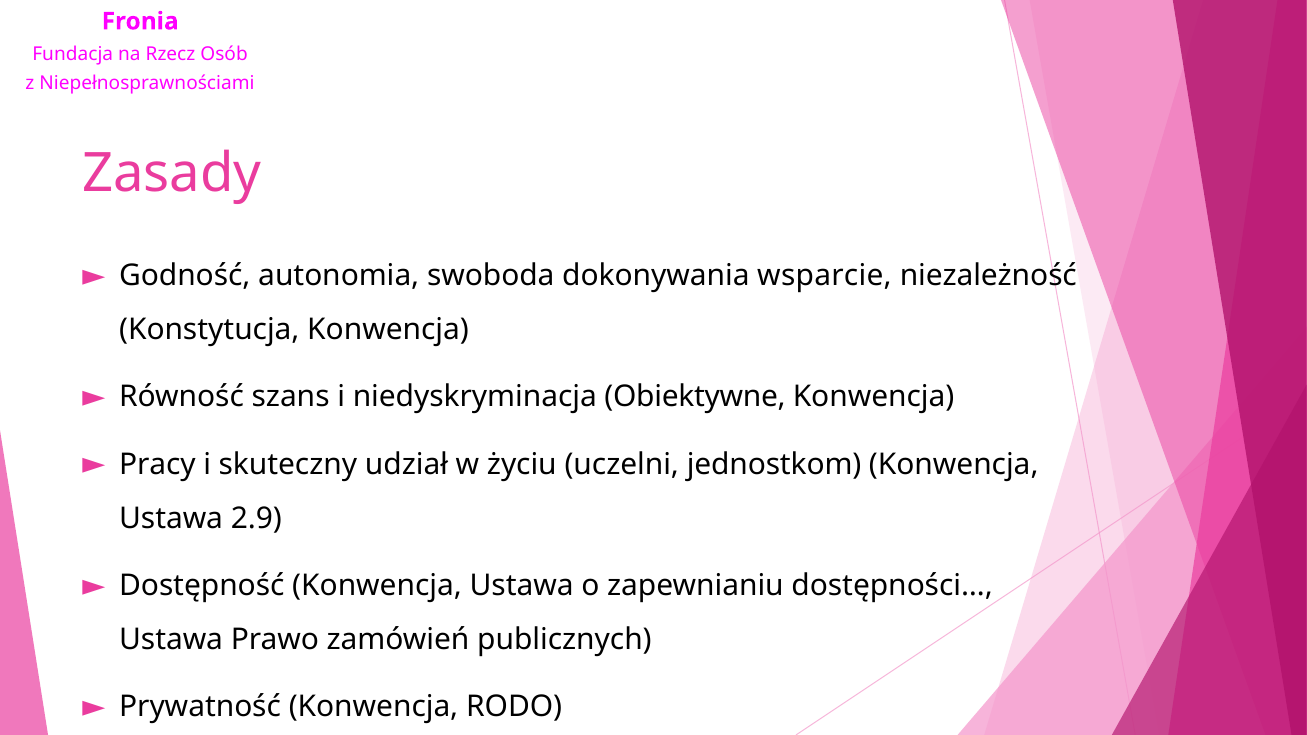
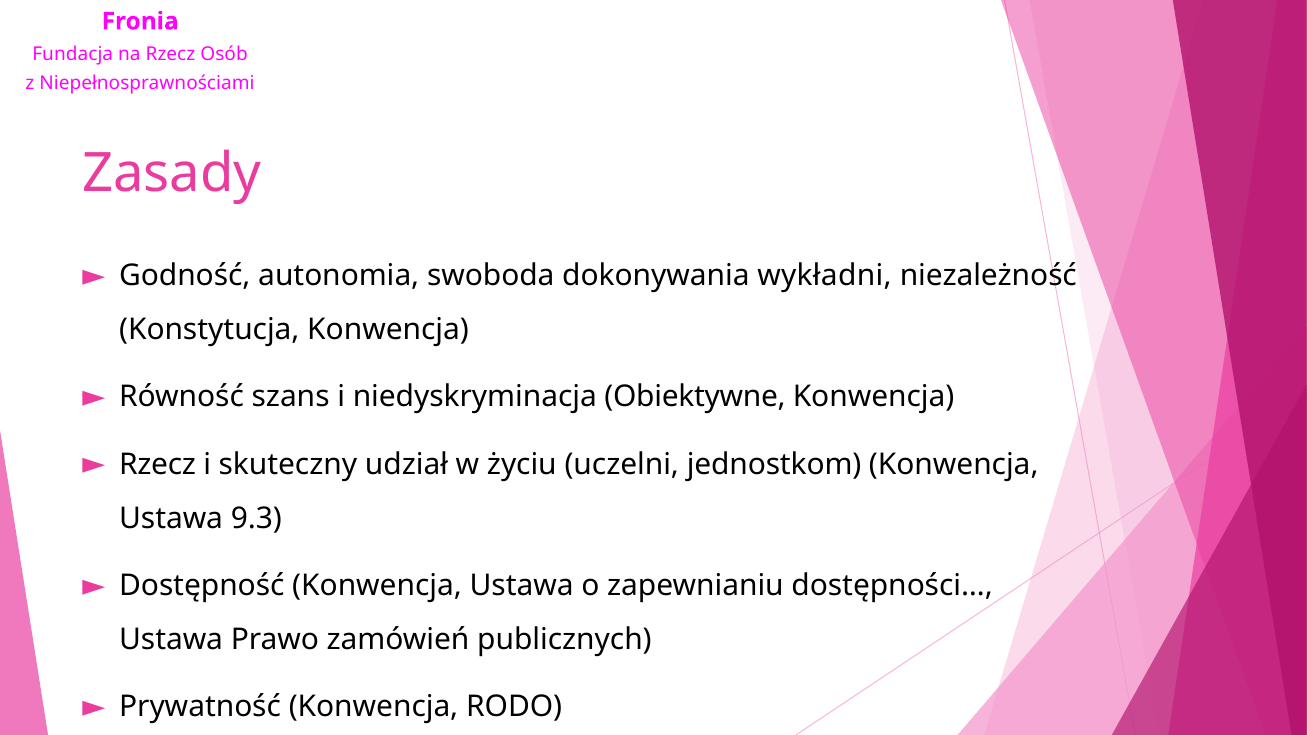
wsparcie: wsparcie -> wykładni (824, 276)
Pracy: Pracy -> Rzecz (157, 465)
2.9: 2.9 -> 9.3 (256, 518)
